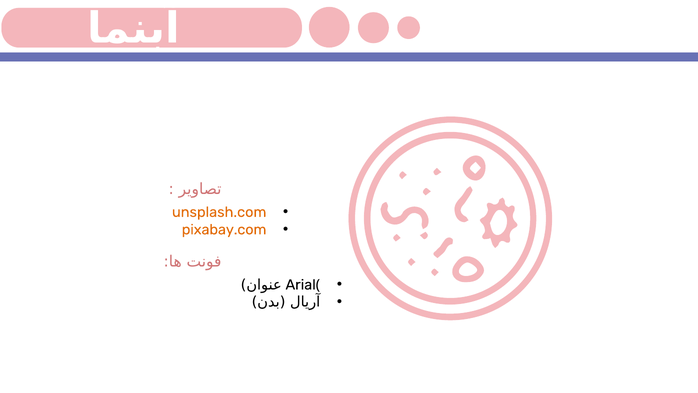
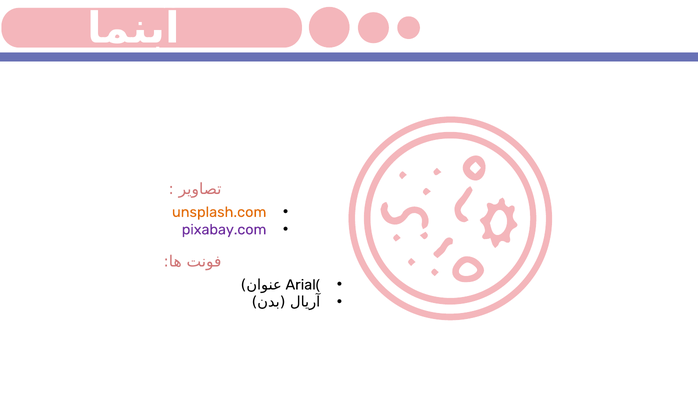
pixabay.com colour: orange -> purple (224, 229)
